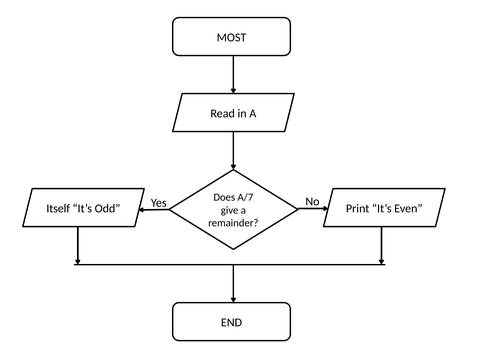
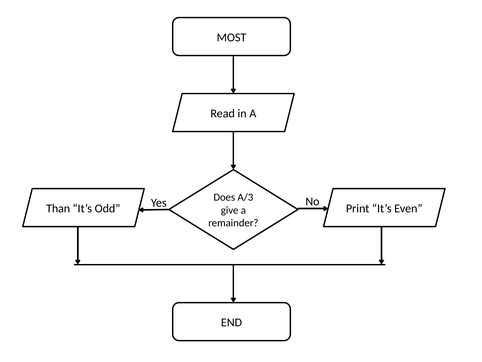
A/7: A/7 -> A/3 (245, 197)
Itself: Itself -> Than (58, 208)
